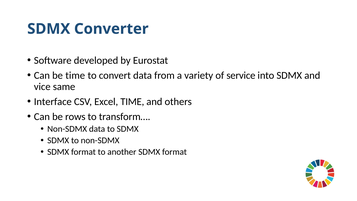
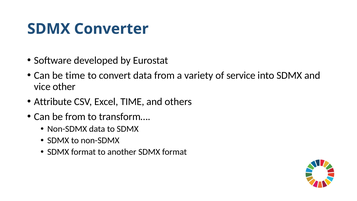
same: same -> other (64, 87)
Interface: Interface -> Attribute (53, 102)
be rows: rows -> from (75, 117)
